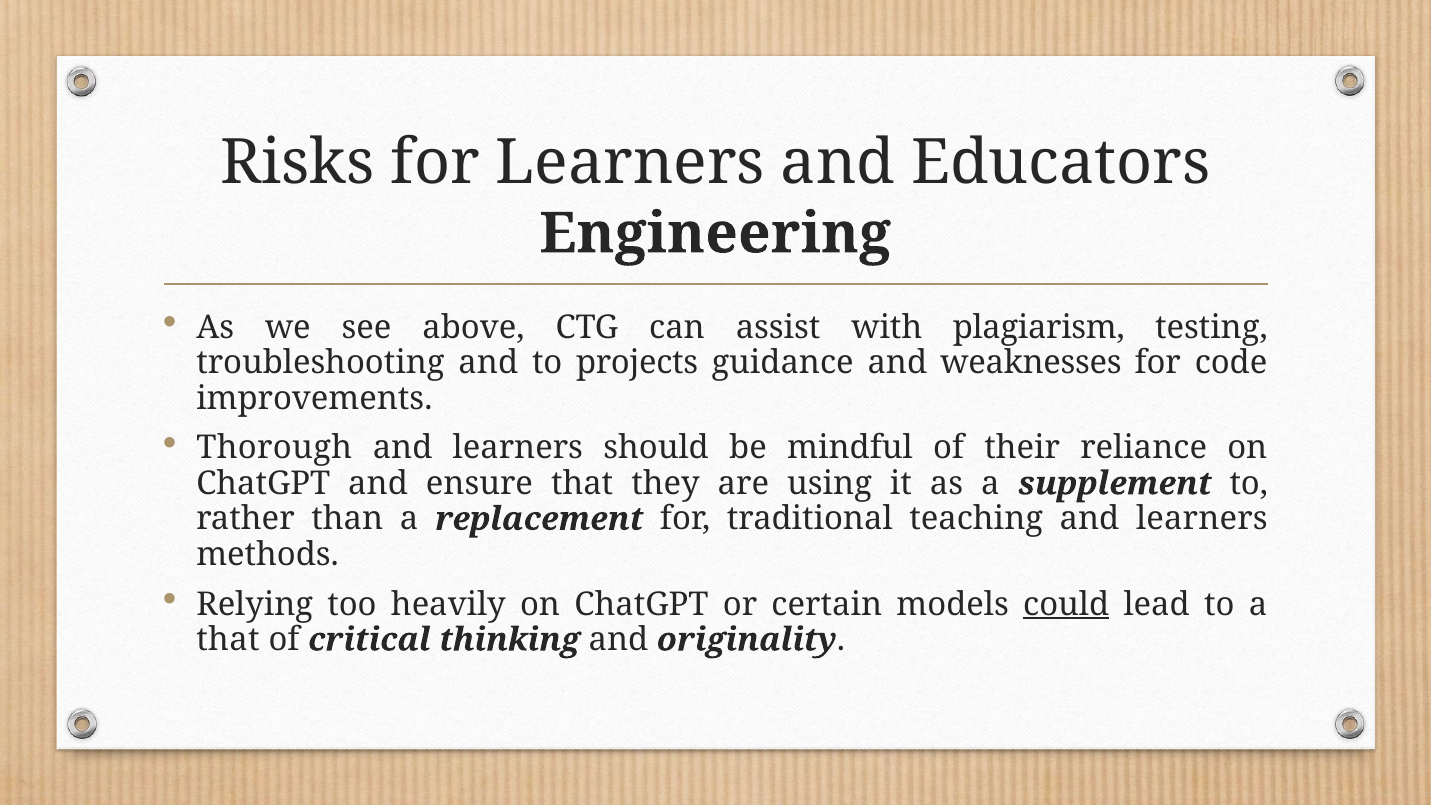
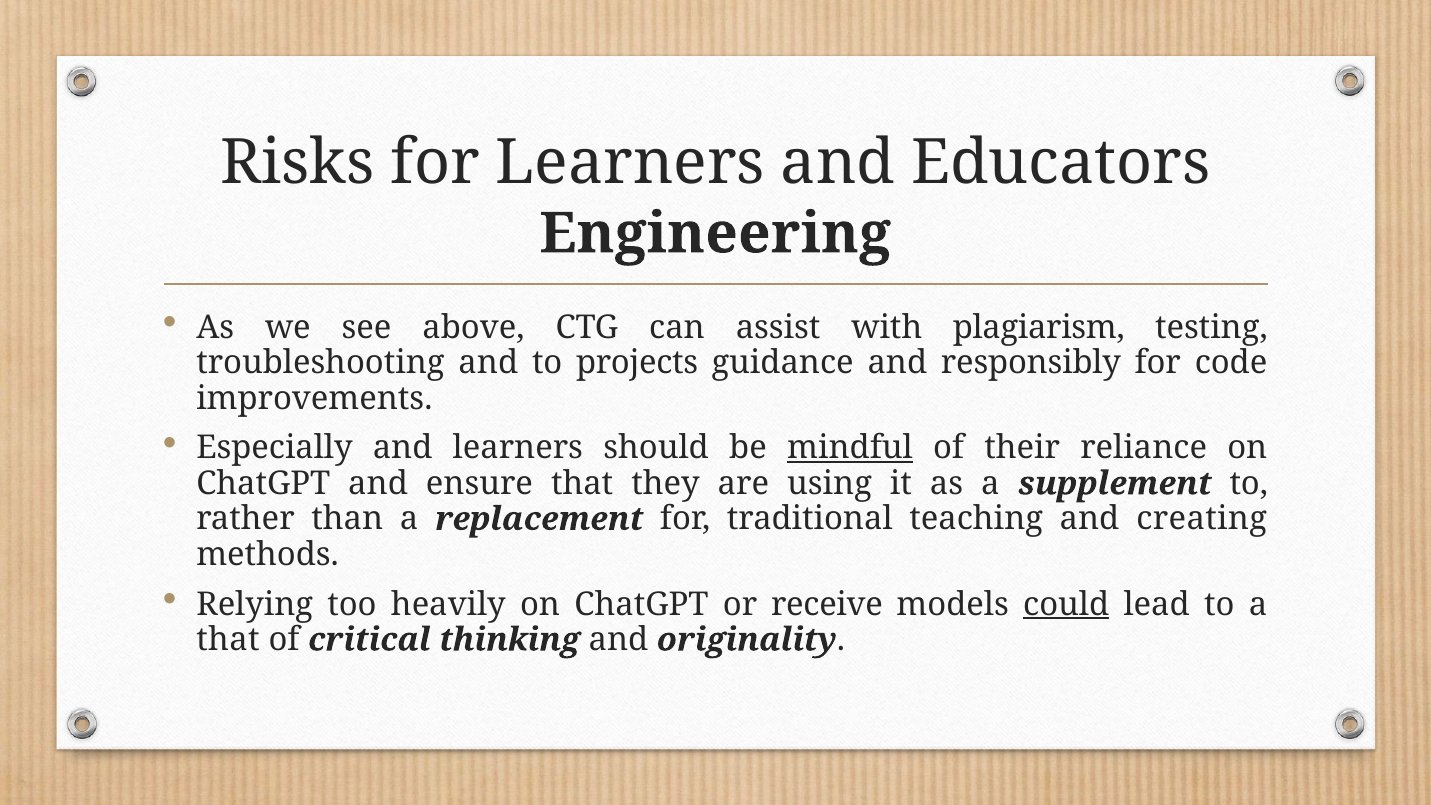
weaknesses: weaknesses -> responsibly (1031, 363)
Thorough: Thorough -> Especially (274, 448)
mindful underline: none -> present (850, 448)
teaching and learners: learners -> creating (1202, 519)
certain: certain -> receive (827, 604)
